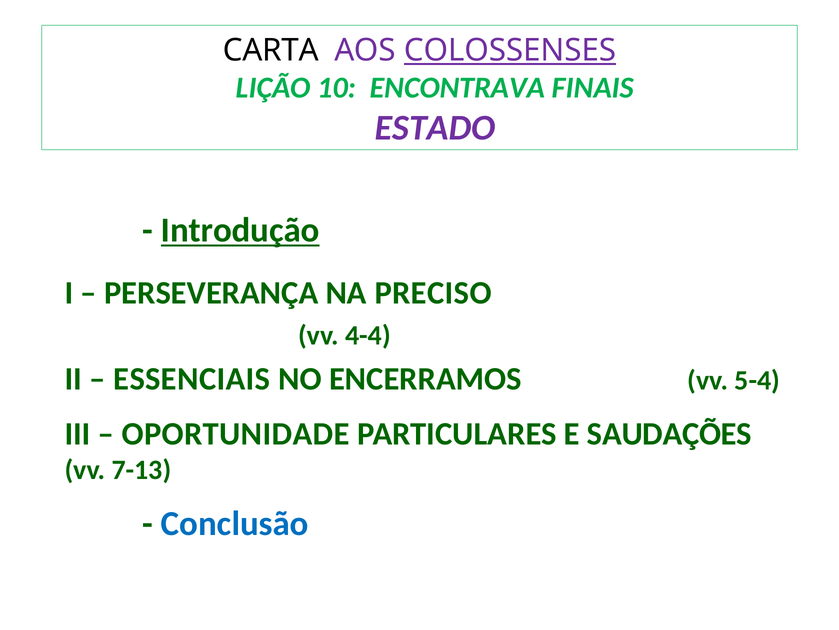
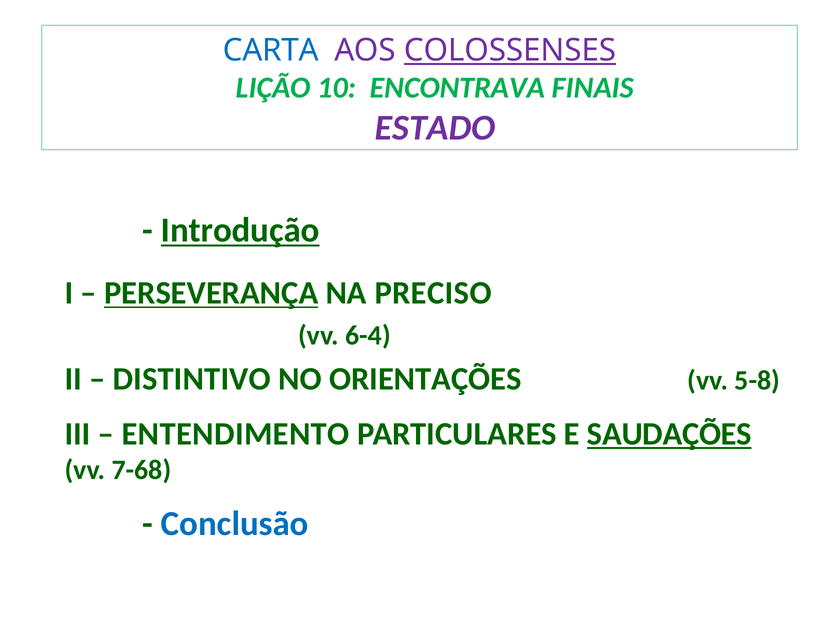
CARTA colour: black -> blue (271, 50)
PERSEVERANÇA underline: none -> present (211, 293)
4-4: 4-4 -> 6-4 (368, 335)
ESSENCIAIS: ESSENCIAIS -> DISTINTIVO (192, 379)
ENCERRAMOS: ENCERRAMOS -> ORIENTAÇÕES (425, 379)
5-4: 5-4 -> 5-8 (757, 380)
OPORTUNIDADE: OPORTUNIDADE -> ENTENDIMENTO (236, 433)
SAUDAÇÕES underline: none -> present (669, 433)
7-13: 7-13 -> 7-68 (141, 469)
